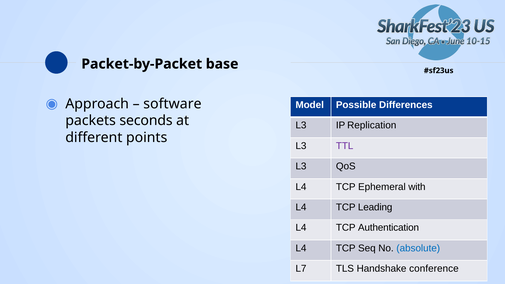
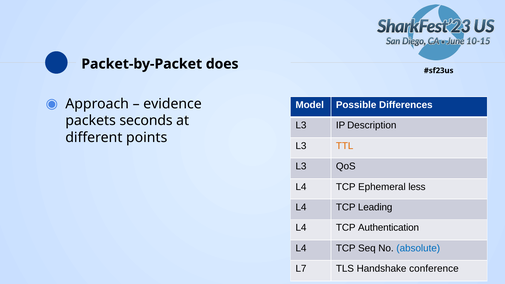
base: base -> does (222, 64)
software: software -> evidence (172, 104)
Replication: Replication -> Description (372, 125)
TTL colour: purple -> orange (345, 146)
with: with -> less (417, 187)
